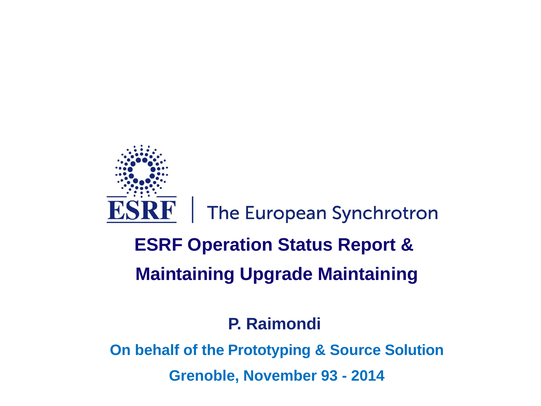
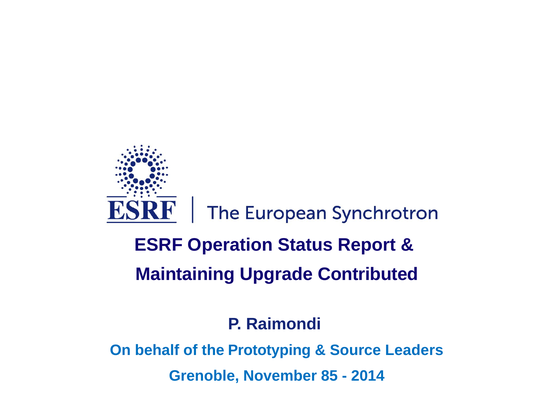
Upgrade Maintaining: Maintaining -> Contributed (368, 274)
Solution: Solution -> Leaders (414, 350)
93: 93 -> 85 (329, 376)
